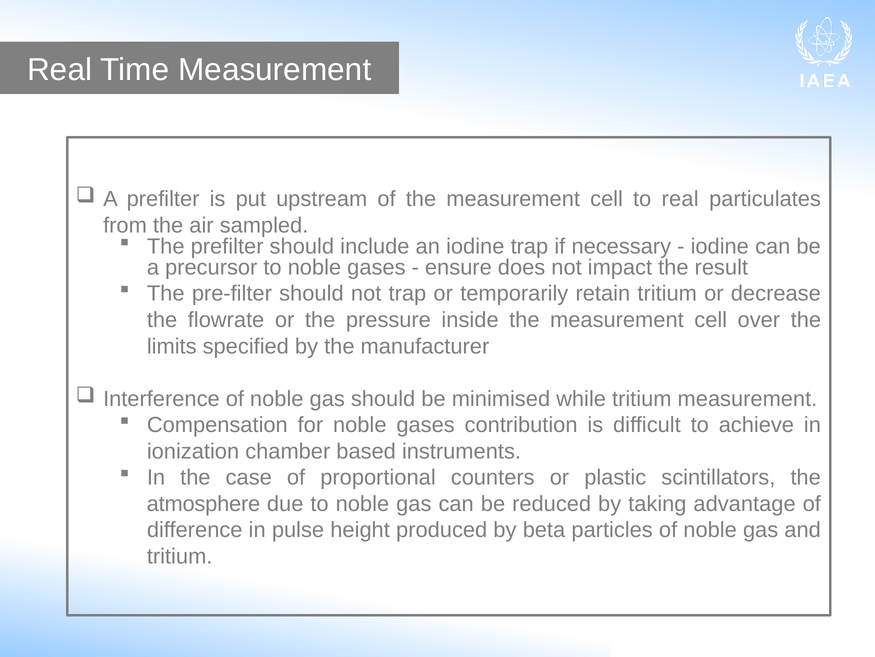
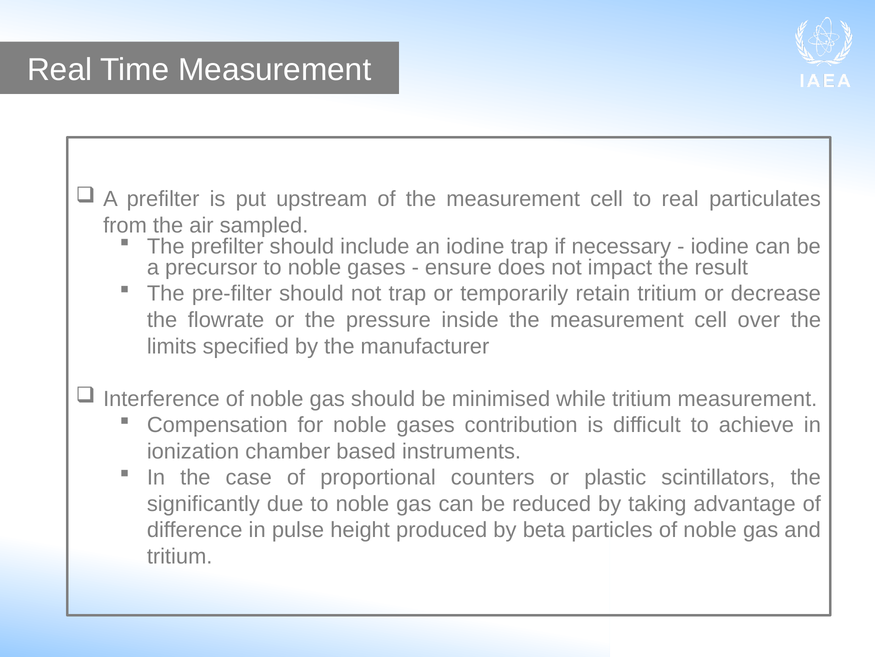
atmosphere: atmosphere -> significantly (203, 503)
